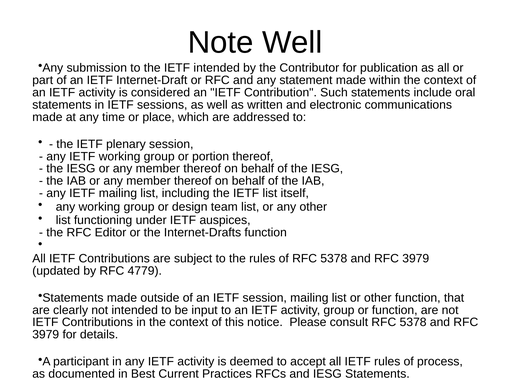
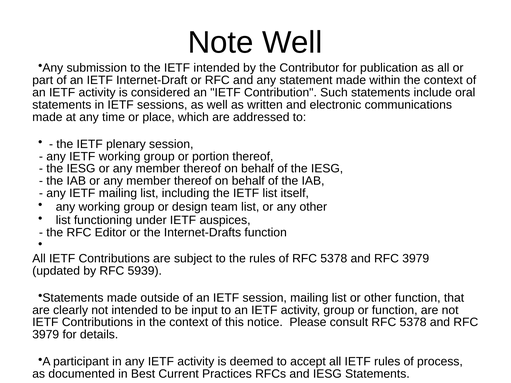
4779: 4779 -> 5939 (145, 271)
